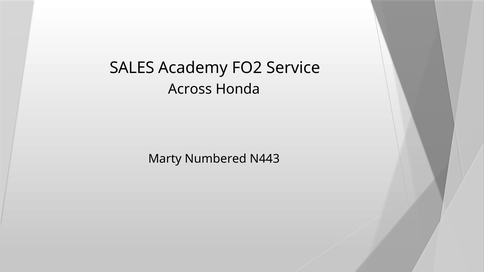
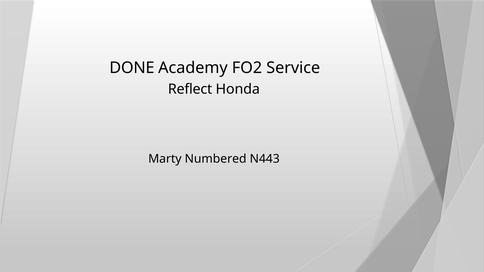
SALES: SALES -> DONE (132, 68)
Across: Across -> Reflect (190, 89)
